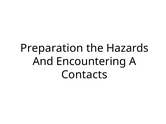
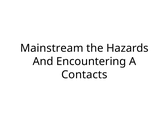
Preparation: Preparation -> Mainstream (52, 48)
